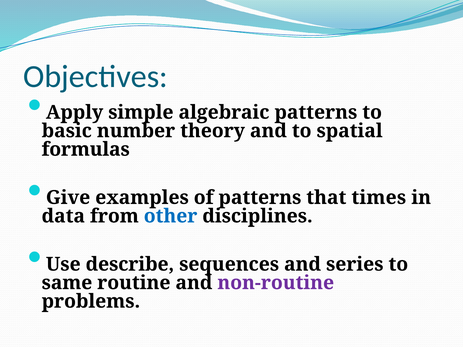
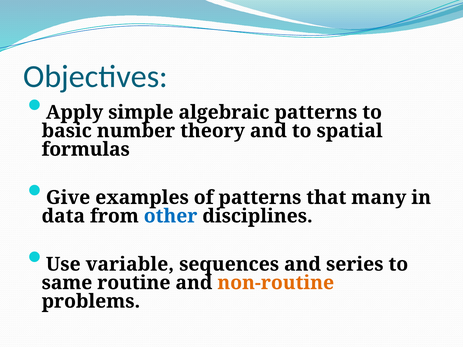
times: times -> many (379, 198)
describe: describe -> variable (130, 264)
non-routine colour: purple -> orange (276, 283)
